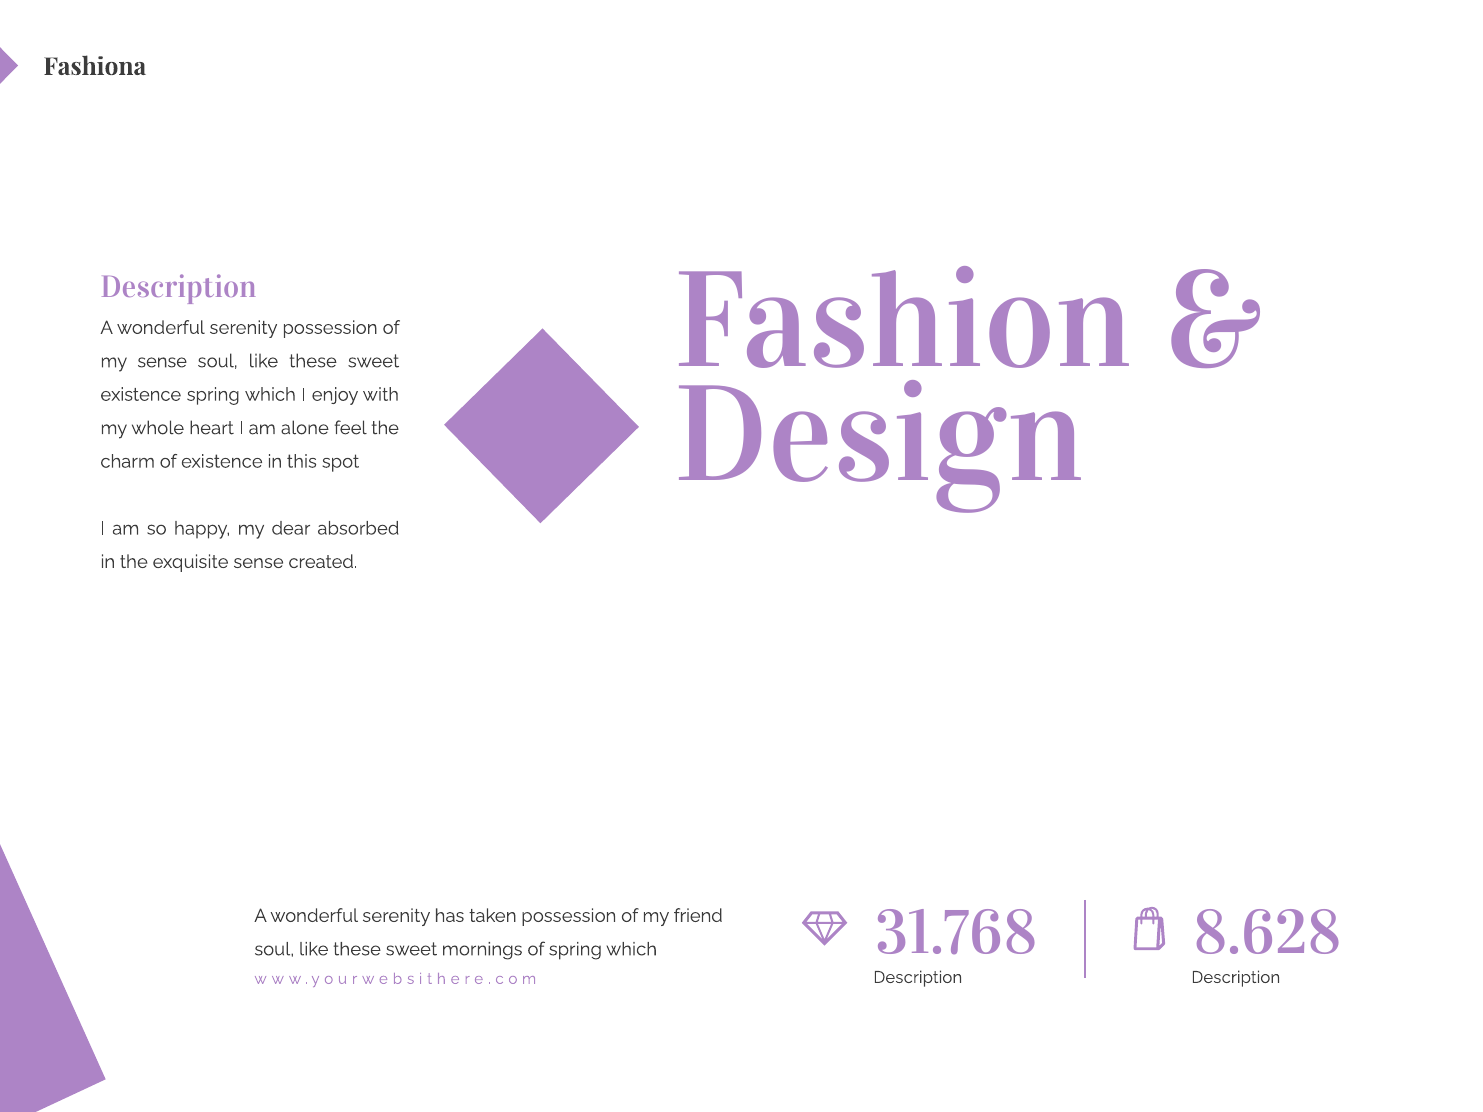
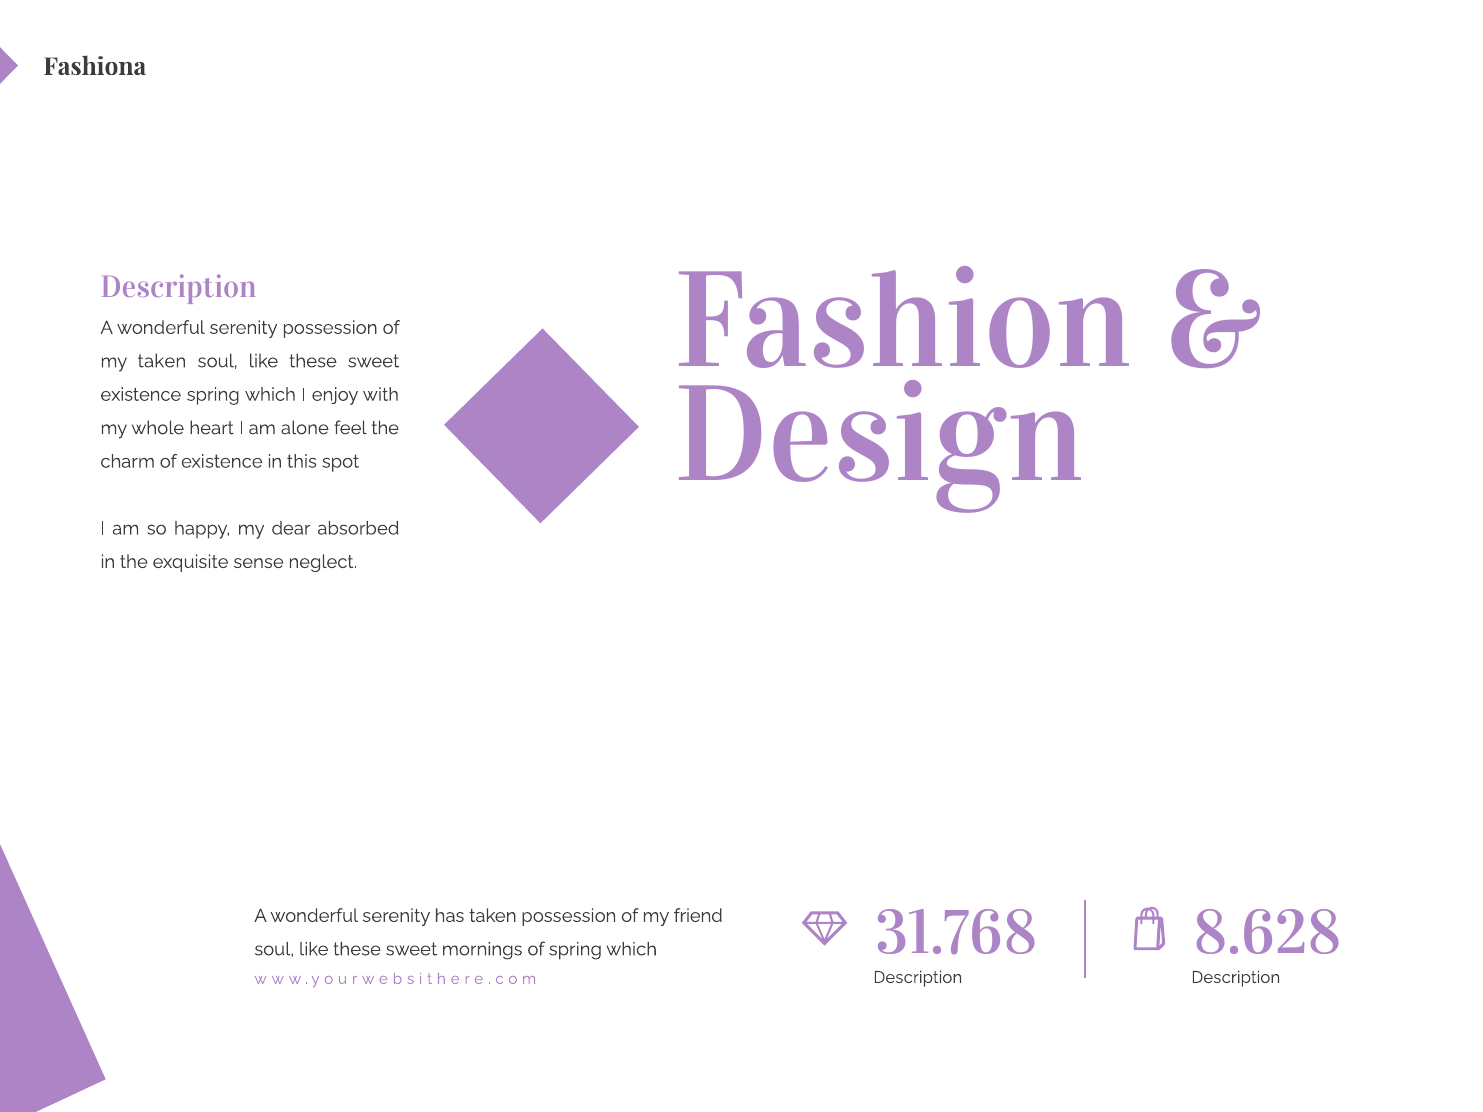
my sense: sense -> taken (162, 361)
created: created -> neglect (323, 562)
